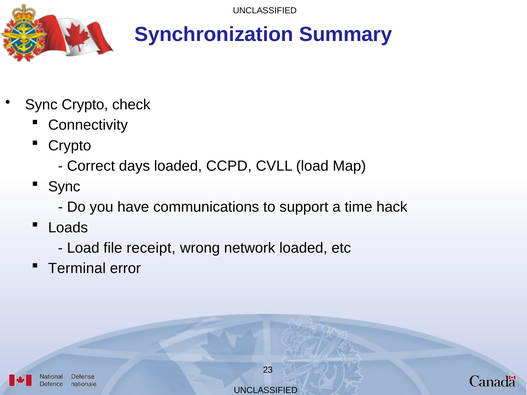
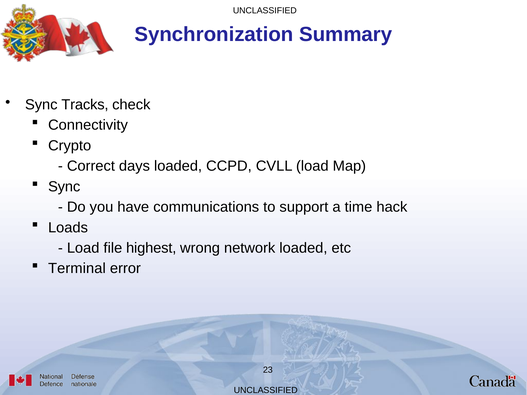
Sync Crypto: Crypto -> Tracks (85, 105)
receipt: receipt -> highest (151, 248)
